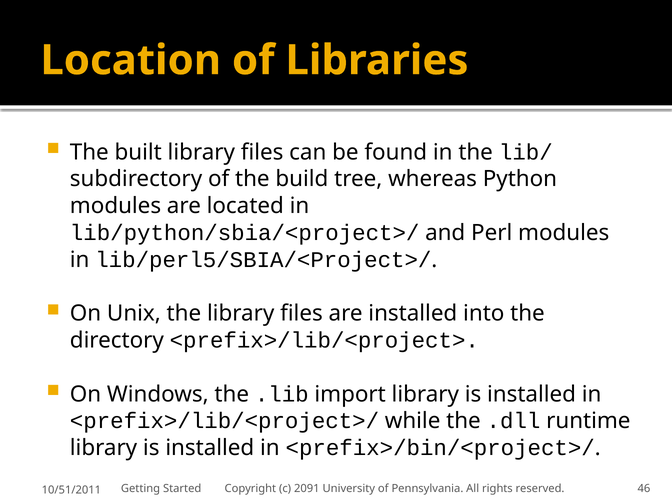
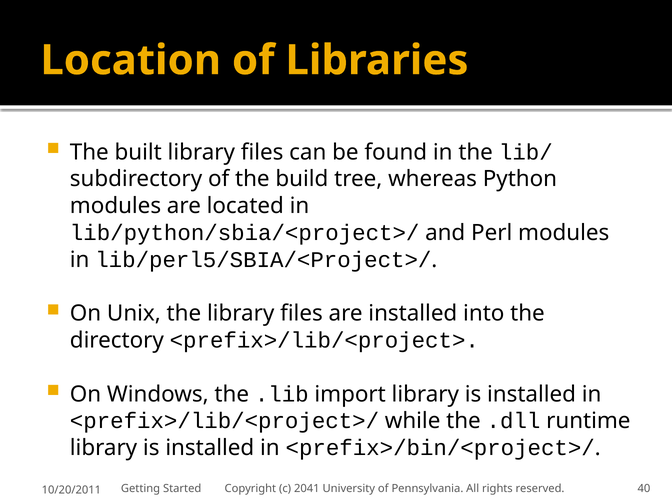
2091: 2091 -> 2041 (307, 488)
46: 46 -> 40 (644, 488)
10/51/2011: 10/51/2011 -> 10/20/2011 (71, 490)
